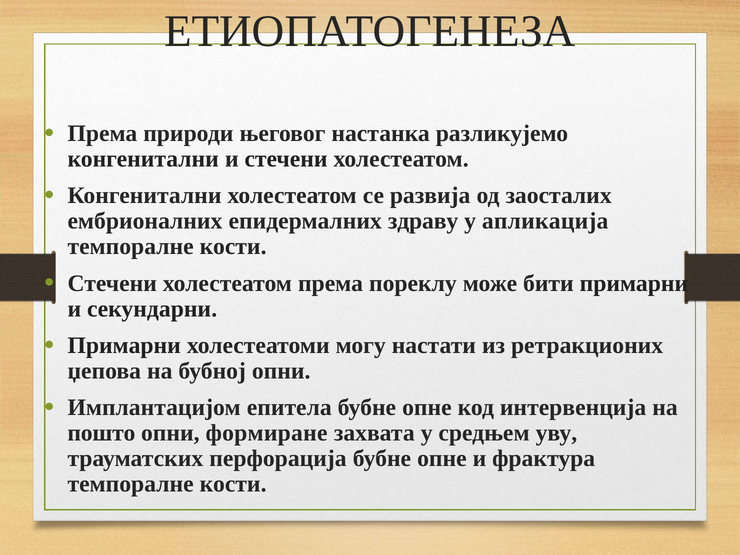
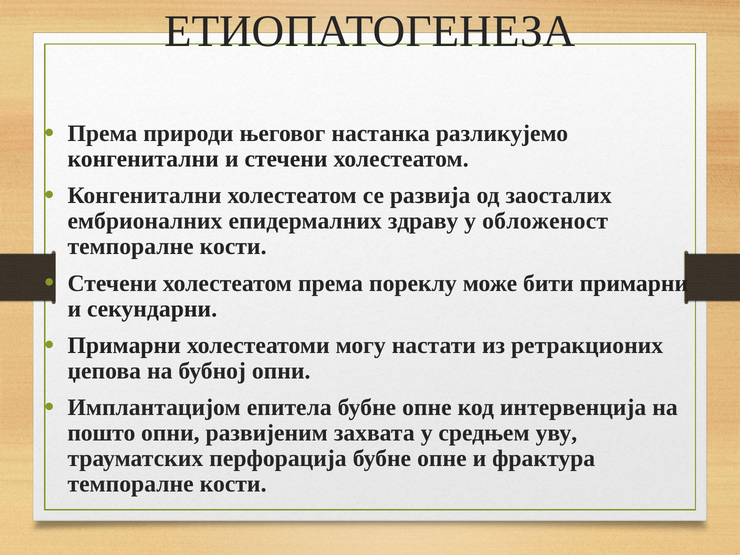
апликација: апликација -> обложеност (545, 221)
формиране: формиране -> развијеним (267, 433)
